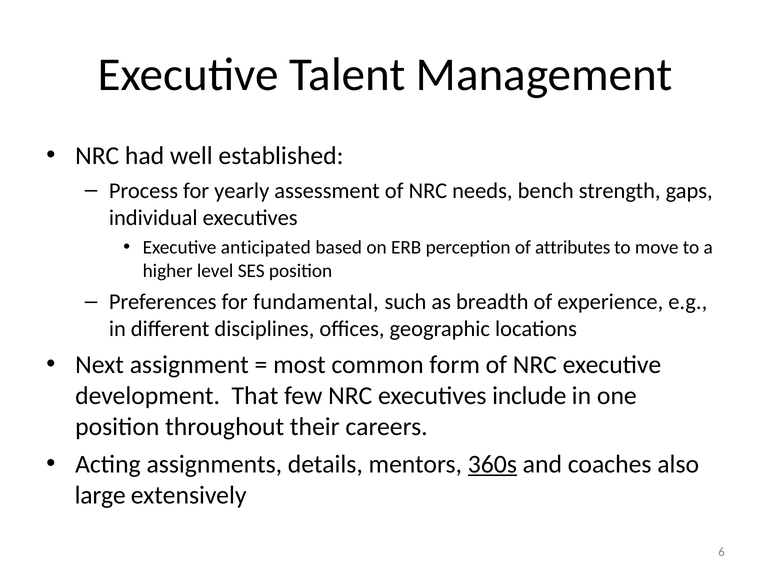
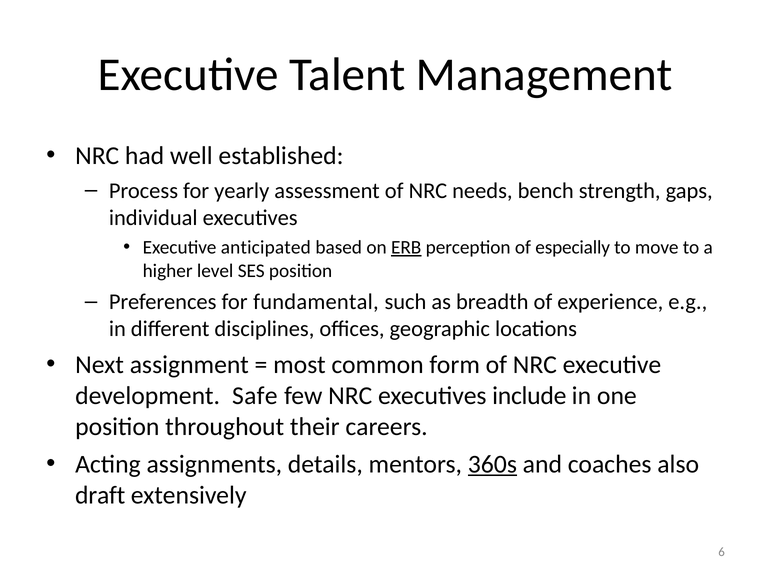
ERB underline: none -> present (406, 248)
attributes: attributes -> especially (573, 248)
That: That -> Safe (255, 396)
large: large -> draft (100, 495)
